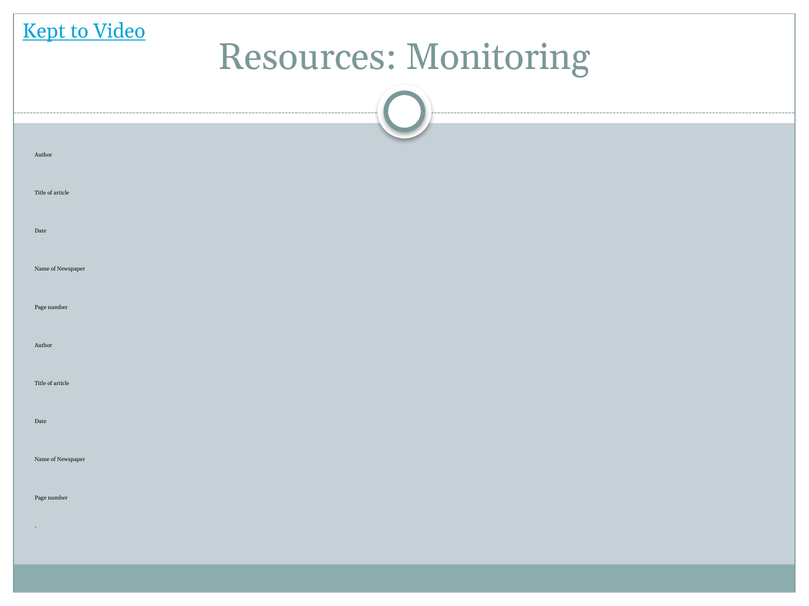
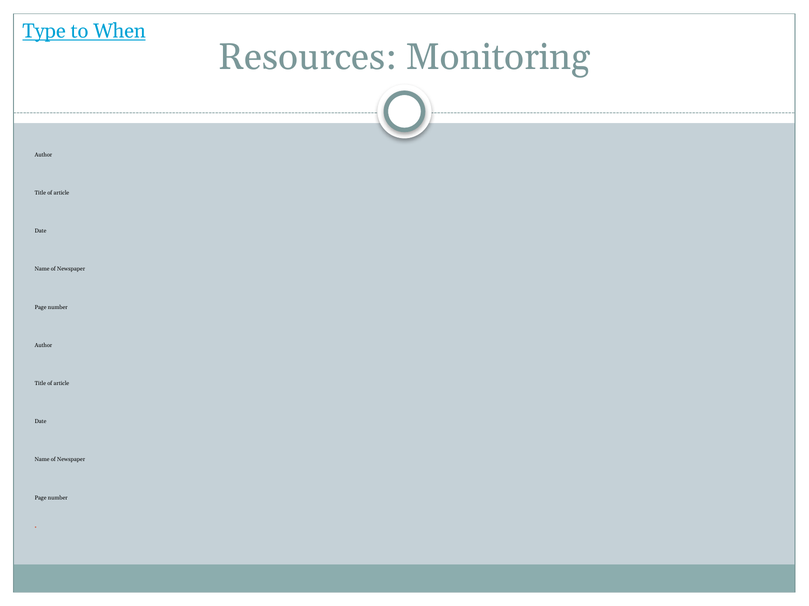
Kept: Kept -> Type (44, 31)
Video: Video -> When (119, 31)
